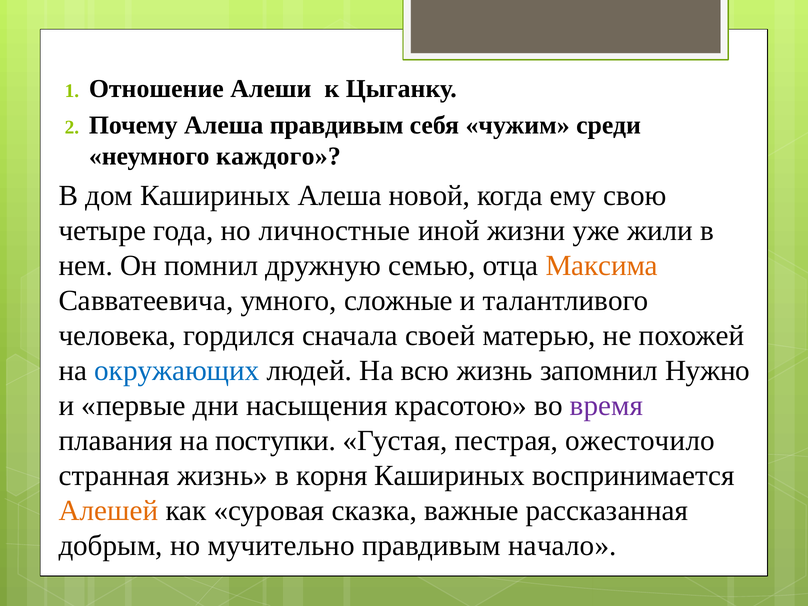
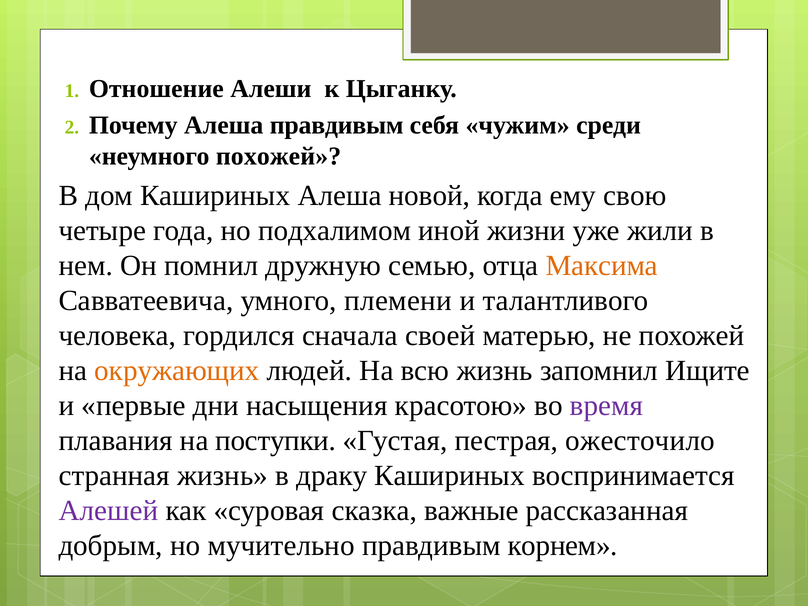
неумного каждого: каждого -> похожей (279, 156)
личностные: личностные -> подхалимом (335, 231)
сложные: сложные -> племени (398, 301)
окружающих colour: blue -> orange (177, 371)
Нужно: Нужно -> Ищите (707, 371)
корня: корня -> драку (332, 476)
Алешей colour: orange -> purple (108, 511)
начало: начало -> корнем (563, 546)
